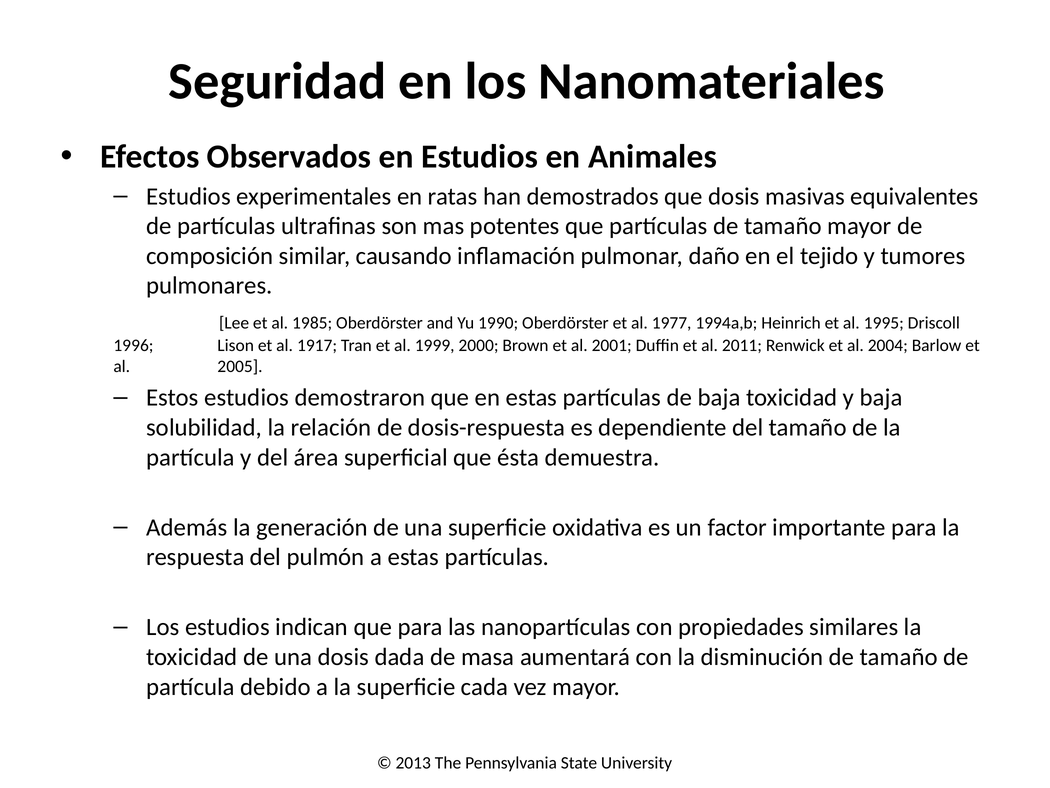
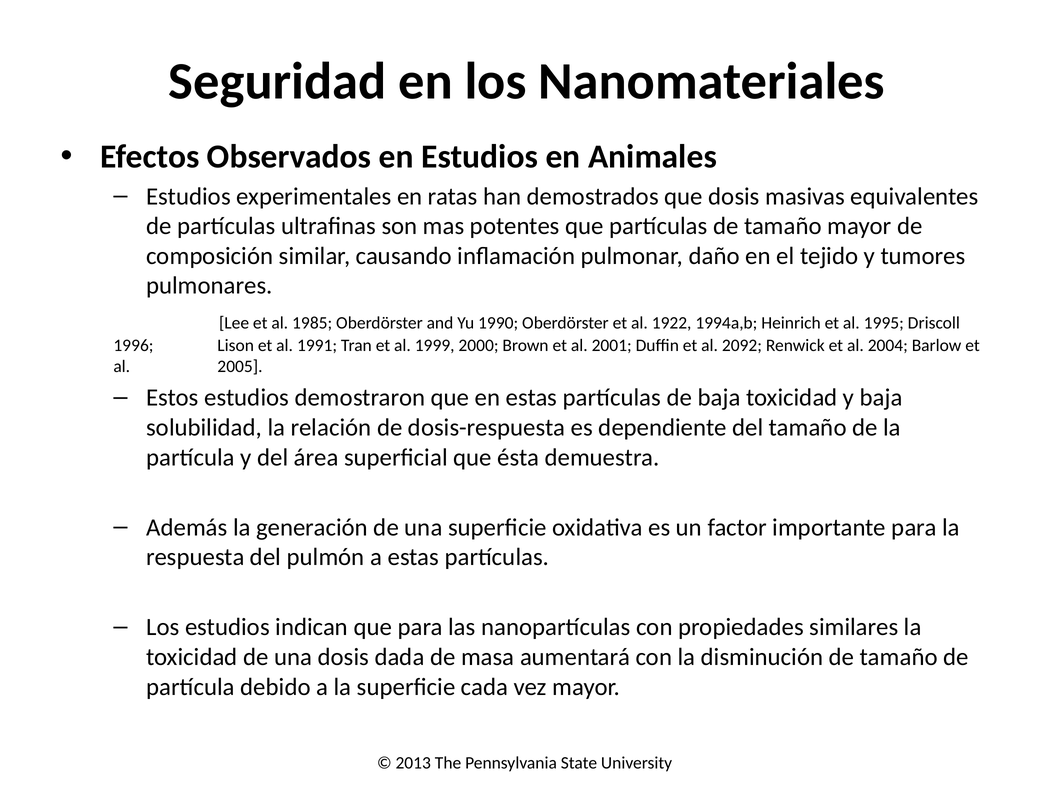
1977: 1977 -> 1922 (672, 323)
1917: 1917 -> 1991 (317, 345)
2011: 2011 -> 2092 (742, 345)
